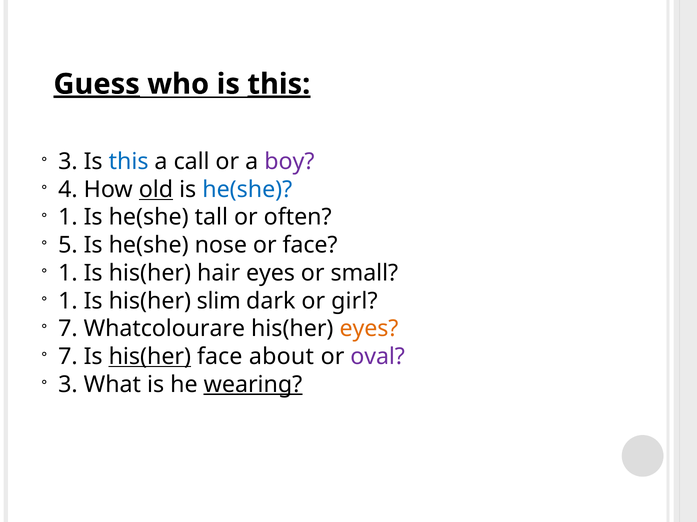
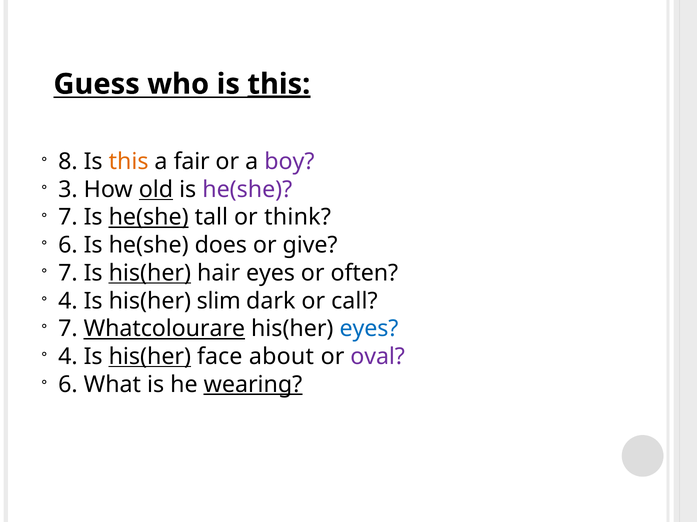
Guess underline: present -> none (97, 84)
3: 3 -> 8 (68, 162)
this colour: blue -> orange (129, 162)
call: call -> fair (192, 162)
4: 4 -> 3 (68, 190)
he(she colour: blue -> purple (247, 190)
1: 1 -> 7 (68, 218)
he(she underline: none -> present (149, 218)
often: often -> think (298, 218)
5: 5 -> 6 (68, 246)
nose: nose -> does (221, 246)
or face: face -> give (310, 246)
1: 1 -> 7 (68, 273)
his(her underline: none -> present (150, 273)
small: small -> often (364, 273)
1: 1 -> 4 (68, 301)
girl: girl -> call (354, 301)
Whatcolourare underline: none -> present (164, 329)
eyes colour: orange -> blue (369, 329)
7: 7 -> 4 (68, 357)
3: 3 -> 6 (68, 385)
